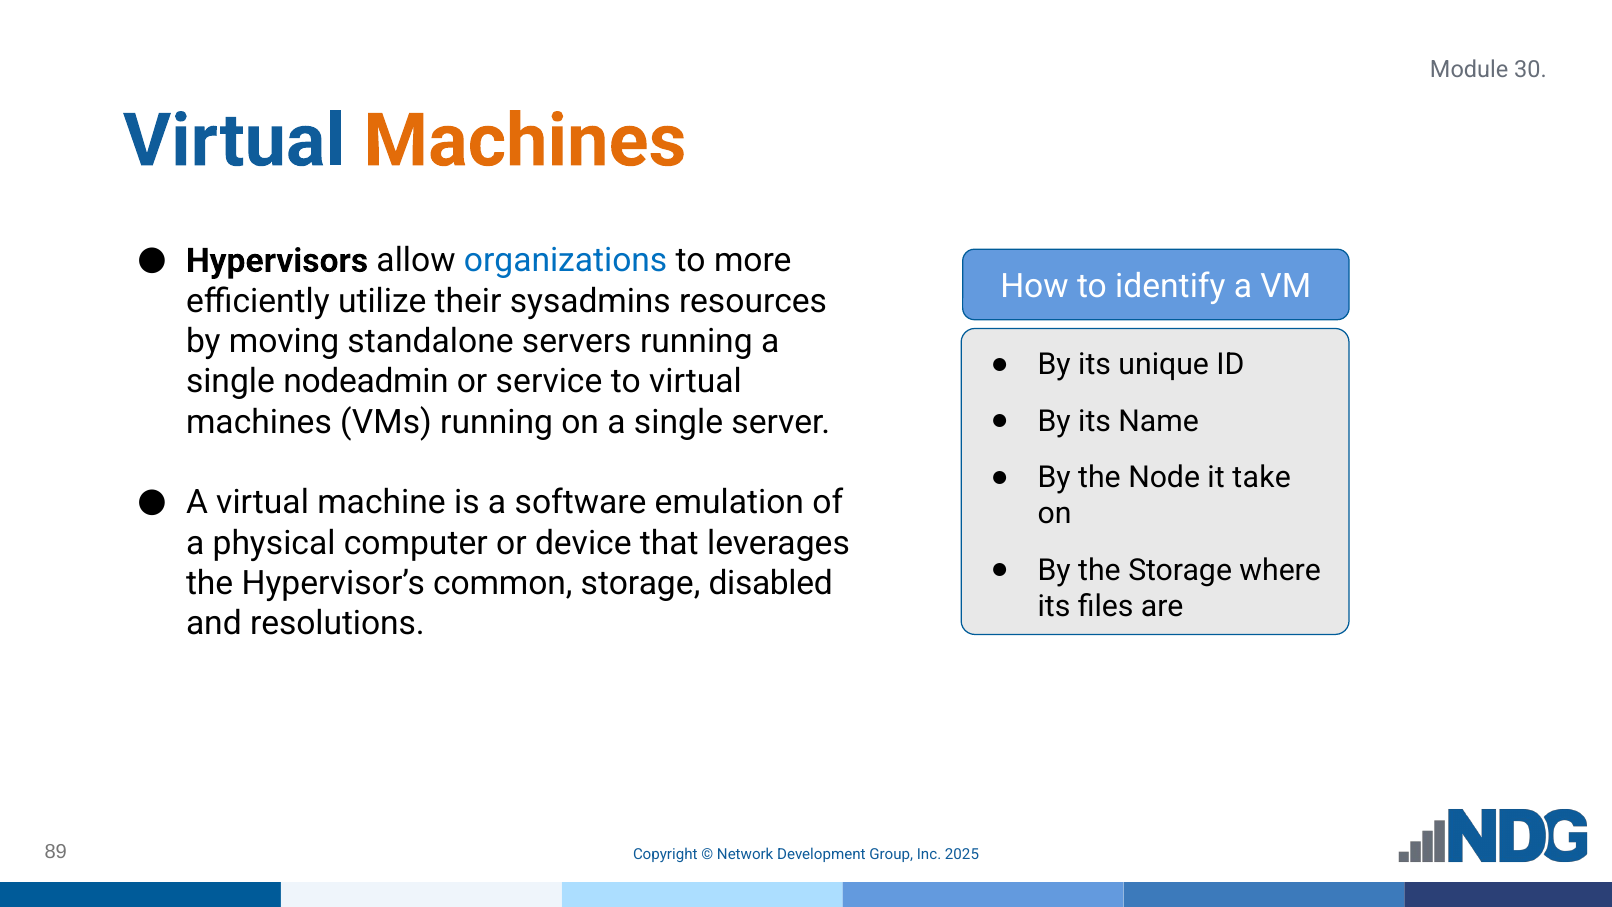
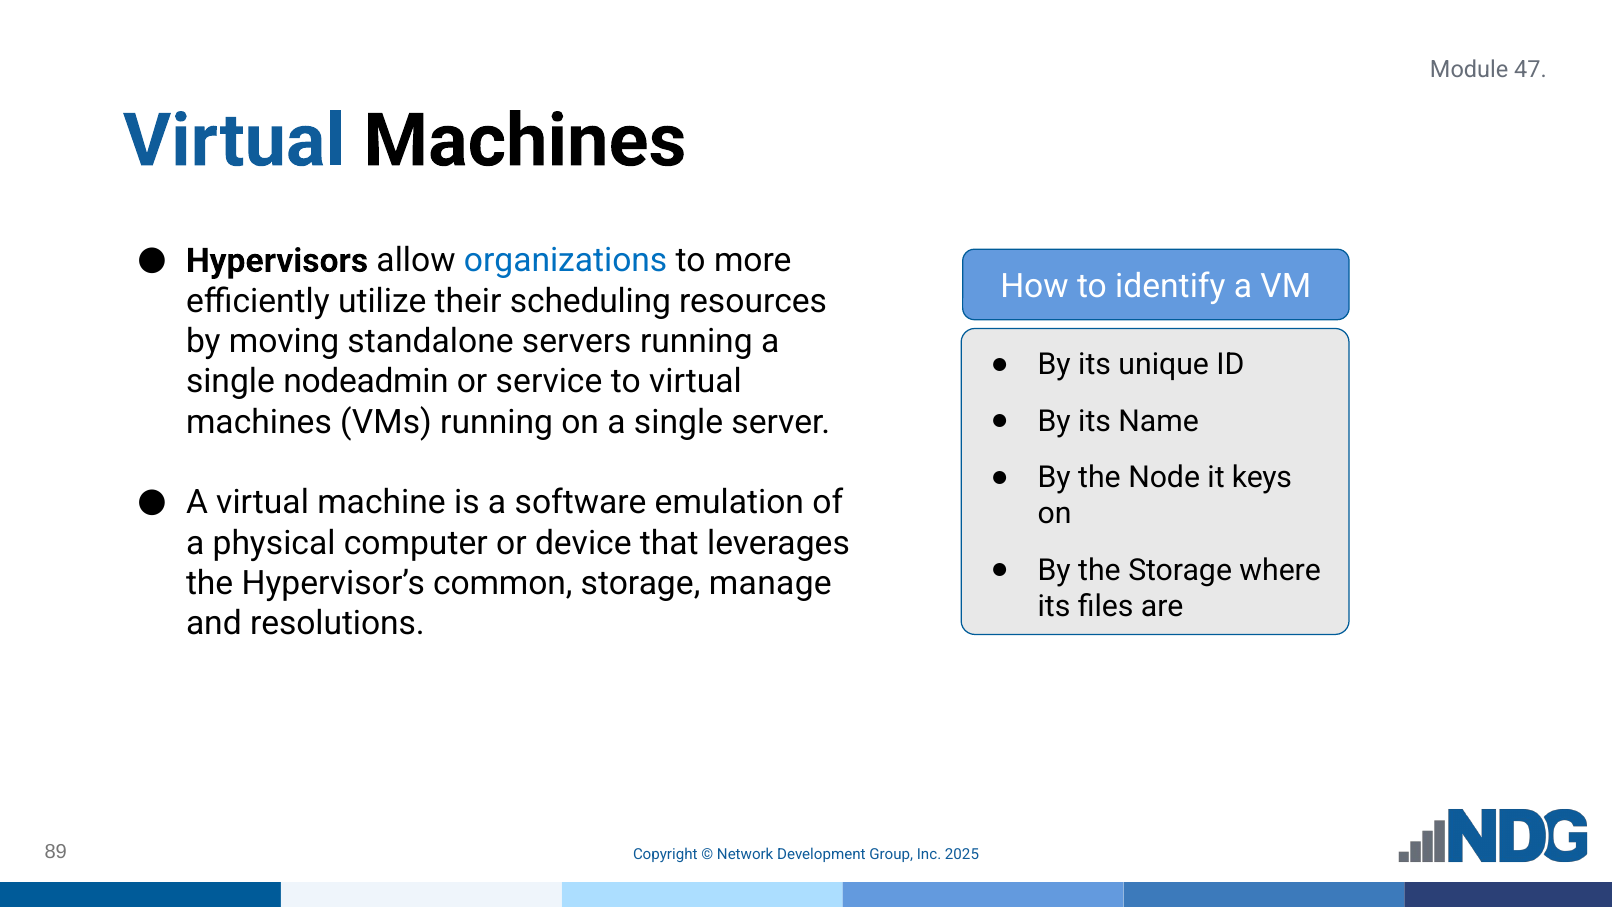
30: 30 -> 47 (1531, 70)
Machines colour: orange -> black (525, 141)
sysadmins: sysadmins -> scheduling (590, 301)
take: take -> keys (1262, 478)
disabled: disabled -> manage (770, 583)
